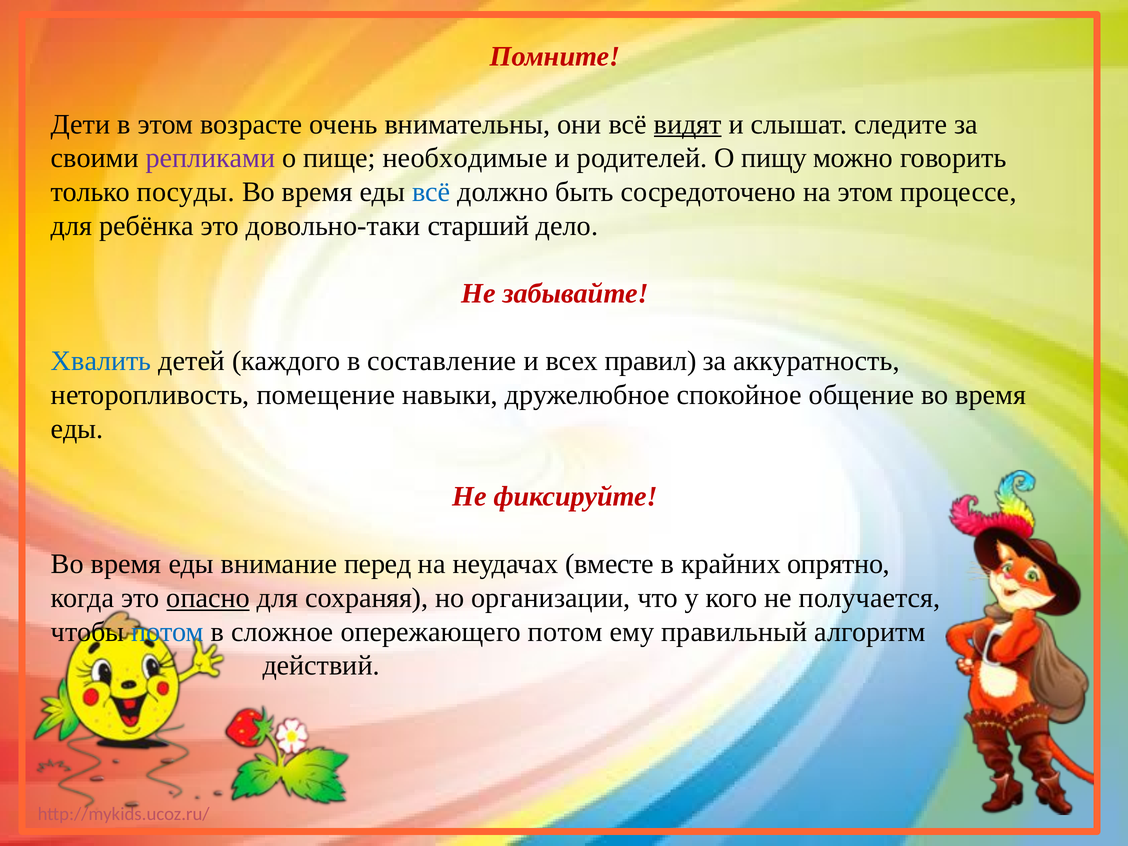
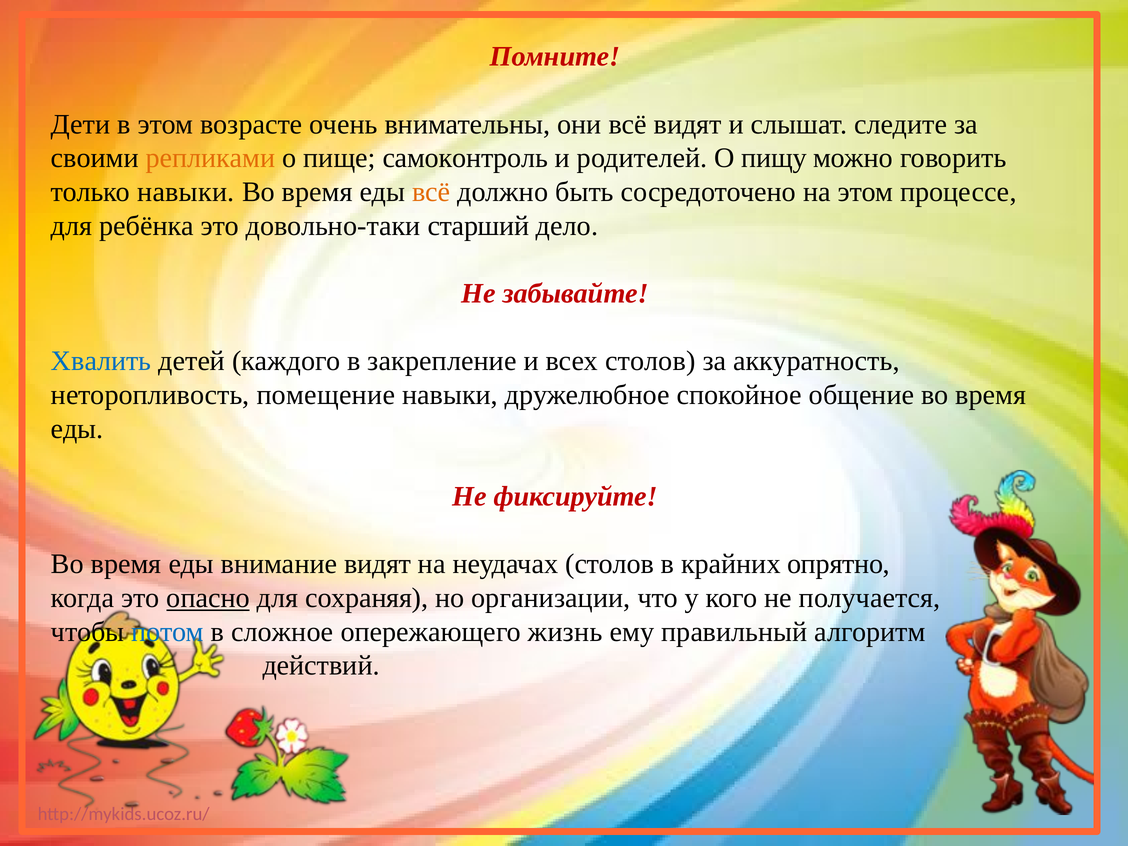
видят underline: present -> none (688, 124)
репликами colour: purple -> orange (210, 158)
необходимые: необходимые -> самоконтроль (465, 158)
только посуды: посуды -> навыки (186, 192)
всё colour: blue -> orange (431, 192)
составление: составление -> закрепление (442, 361)
всех правил: правил -> столов (650, 361)
внимание перед: перед -> видят (378, 564)
неудачах вместе: вместе -> столов (610, 564)
опережающего потом: потом -> жизнь (565, 632)
